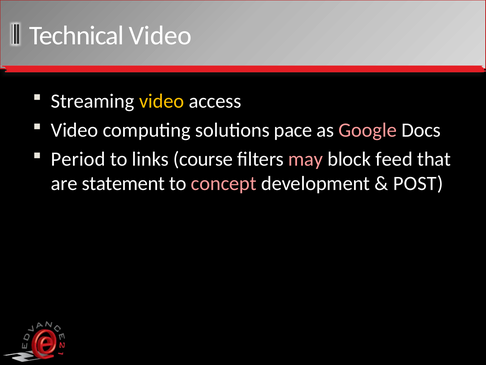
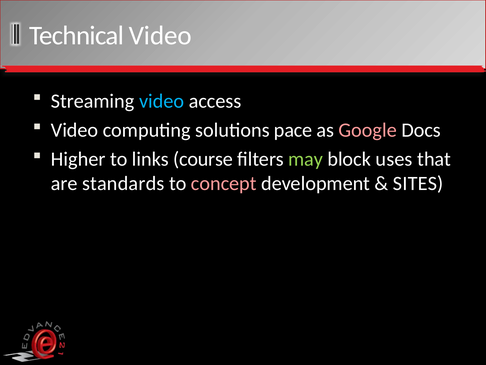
video colour: yellow -> light blue (162, 101)
Period: Period -> Higher (78, 159)
may colour: pink -> light green (306, 159)
feed: feed -> uses (394, 159)
statement: statement -> standards (123, 183)
POST: POST -> SITES (418, 183)
